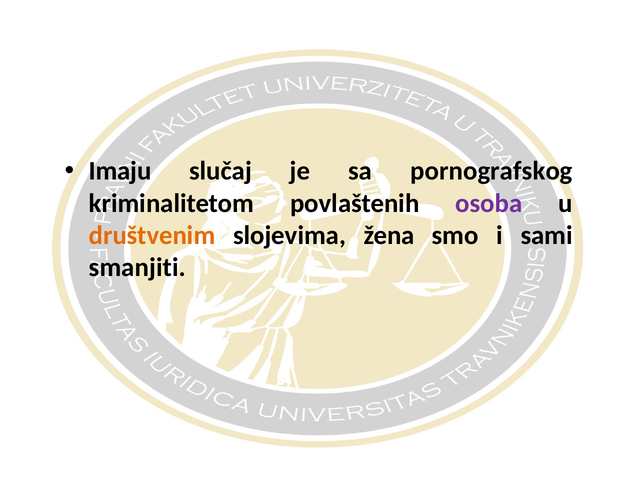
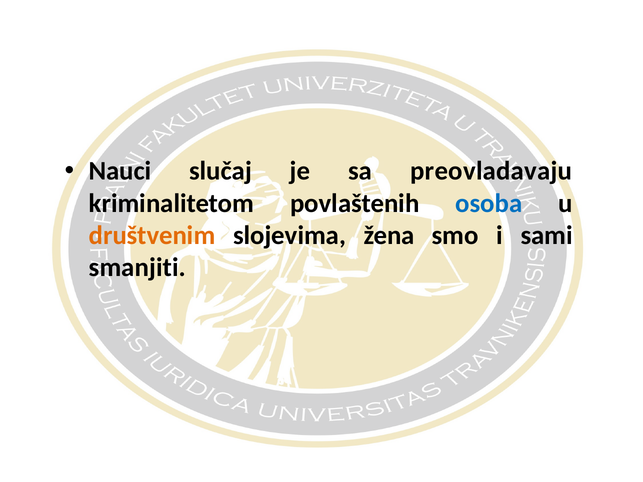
Imaju: Imaju -> Nauci (120, 171)
pornografskog: pornografskog -> preovladavaju (491, 171)
osoba colour: purple -> blue (489, 203)
